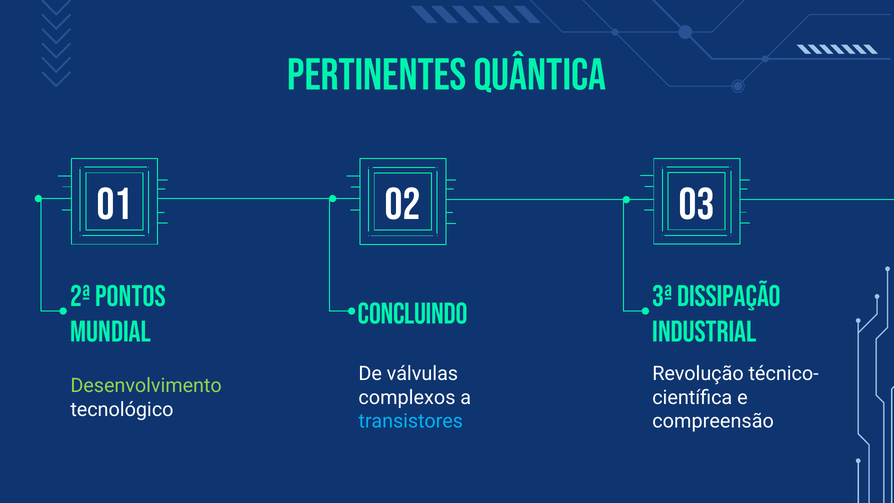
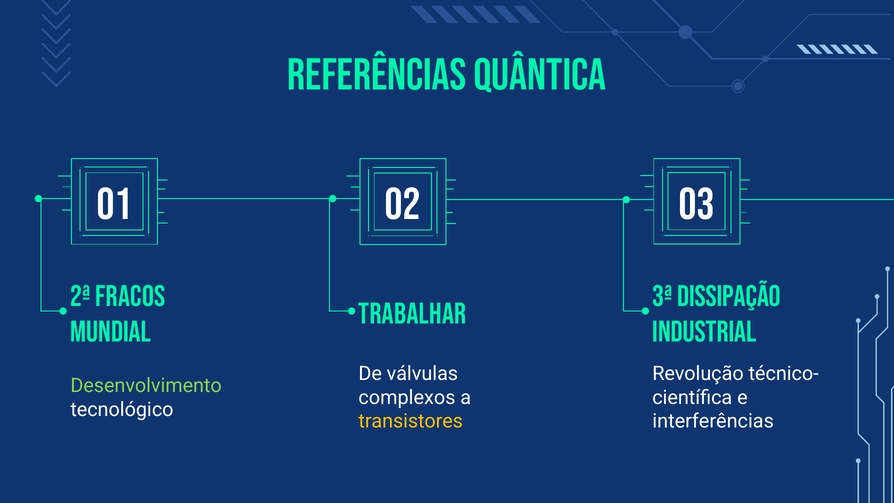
PERTINENTES: PERTINENTES -> REFERÊNCIAS (377, 75)
PONTOS: PONTOS -> FRACOS (130, 296)
CONCLUINDO: CONCLUINDO -> TRABALHAR (412, 314)
transistores colour: light blue -> yellow (411, 421)
compreensão: compreensão -> interferências (713, 421)
